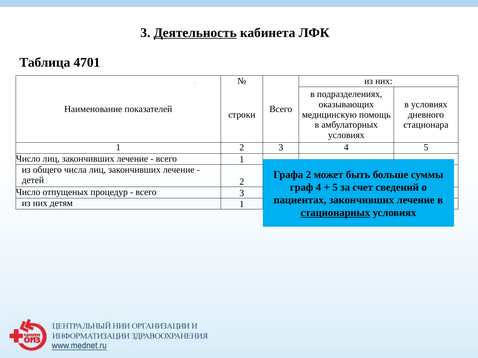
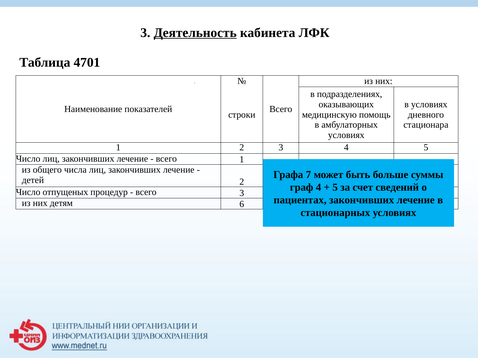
Графа 2: 2 -> 7 (308, 175)
детям 1: 1 -> 6 (242, 204)
стационарных underline: present -> none (335, 213)
